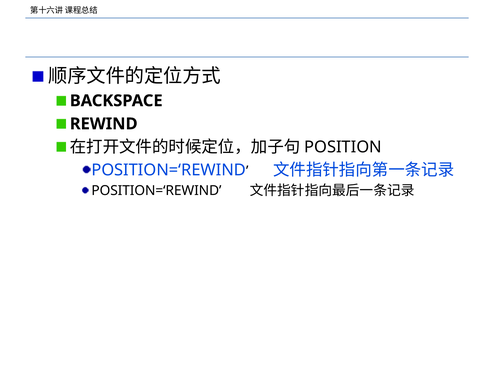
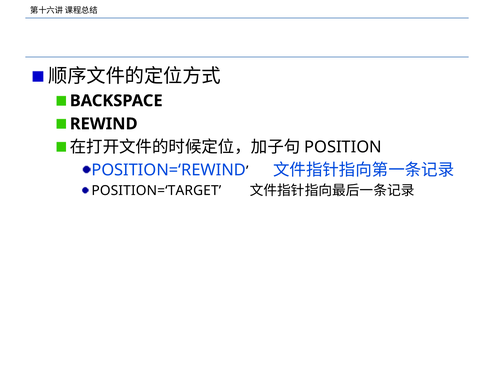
POSITION=‘REWIND: POSITION=‘REWIND -> POSITION=‘TARGET (156, 190)
